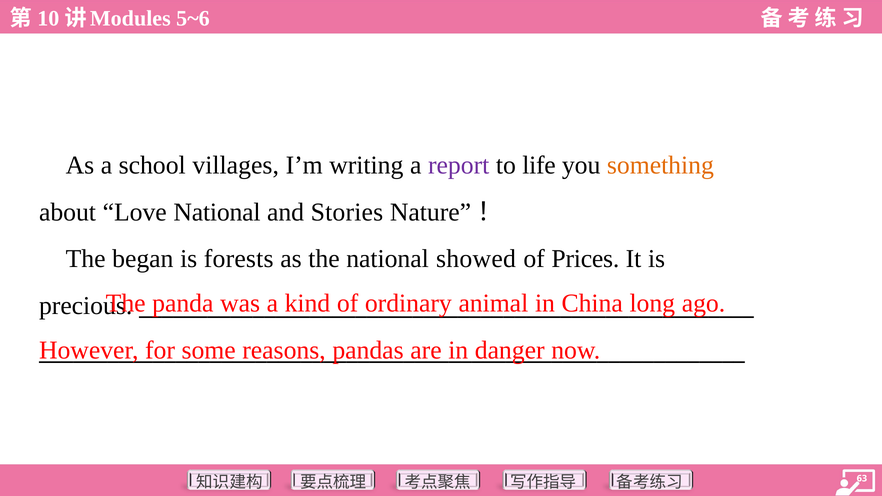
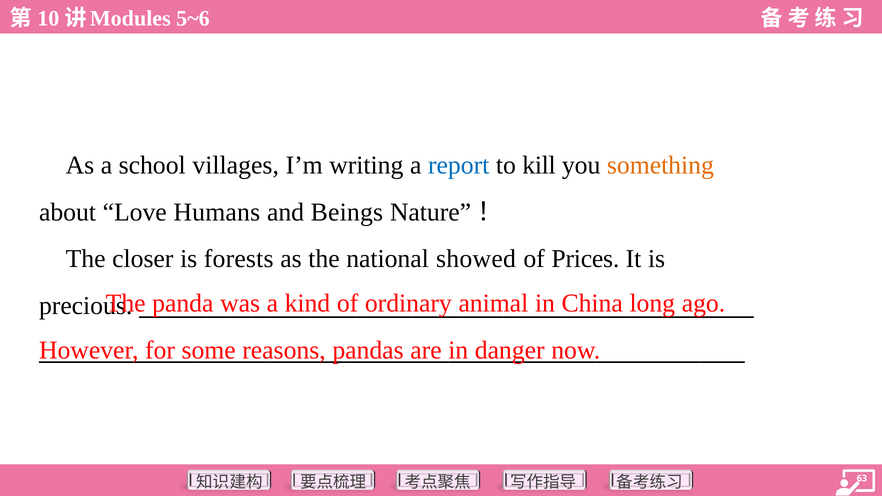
report colour: purple -> blue (459, 165)
life: life -> kill (539, 165)
Love National: National -> Humans (217, 212)
Stories: Stories -> Beings (347, 212)
began: began -> closer (143, 259)
